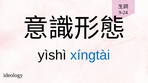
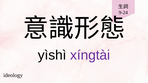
xíngtài colour: blue -> purple (90, 55)
